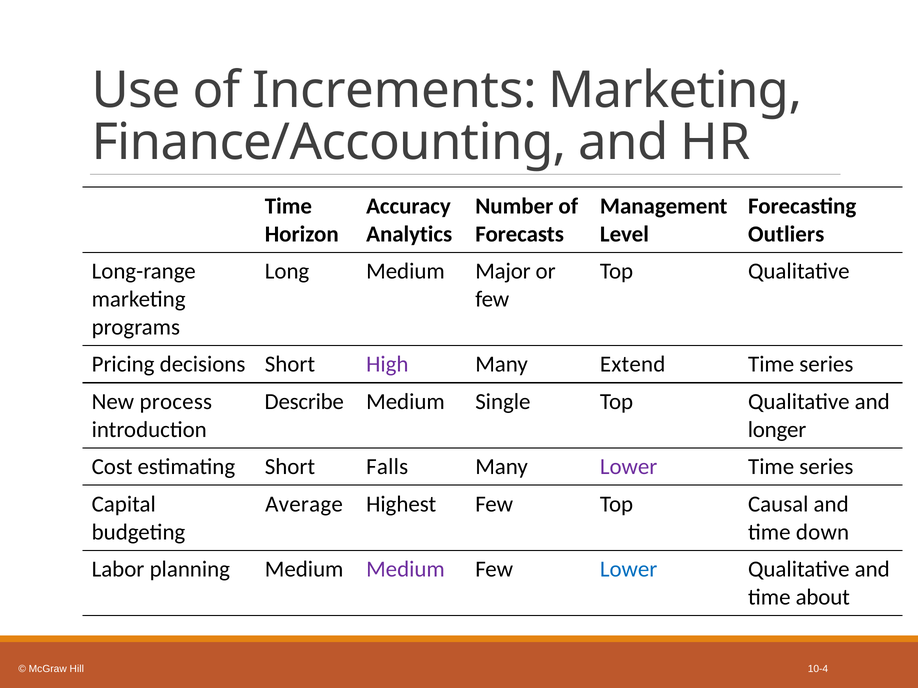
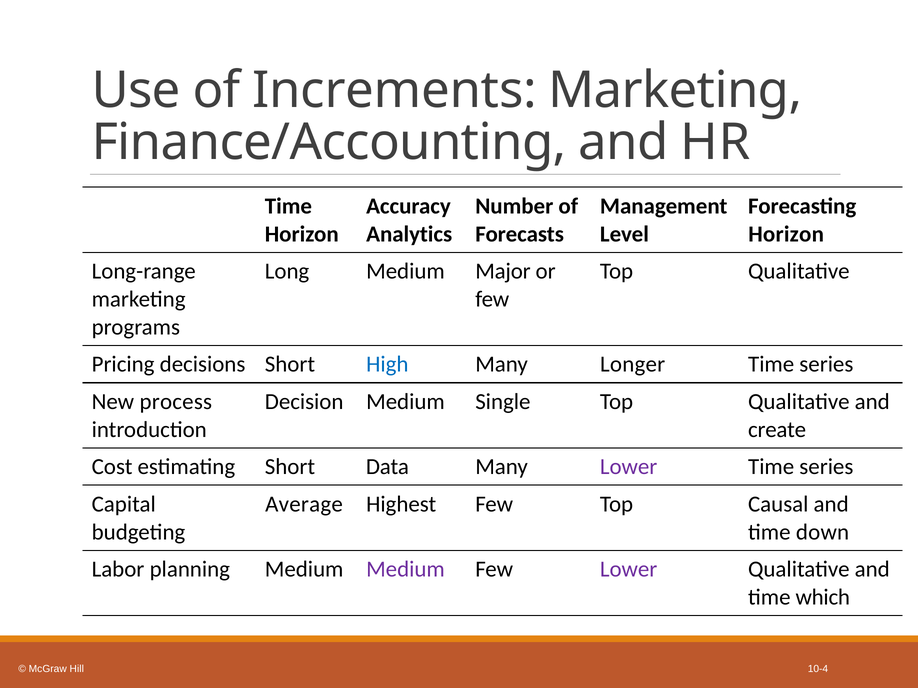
Outliers: Outliers -> Horizon (786, 234)
High colour: purple -> blue (387, 365)
Extend: Extend -> Longer (633, 365)
Describe: Describe -> Decision (304, 402)
longer: longer -> create (777, 430)
Falls: Falls -> Data (387, 467)
Lower colour: blue -> purple (629, 570)
about: about -> which (823, 598)
